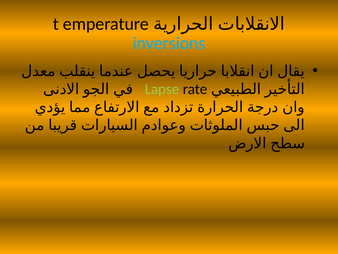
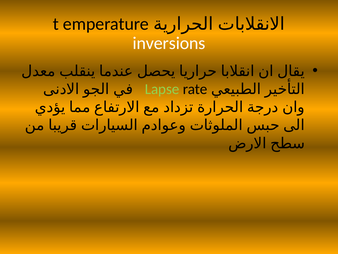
inversions colour: light blue -> white (169, 43)
